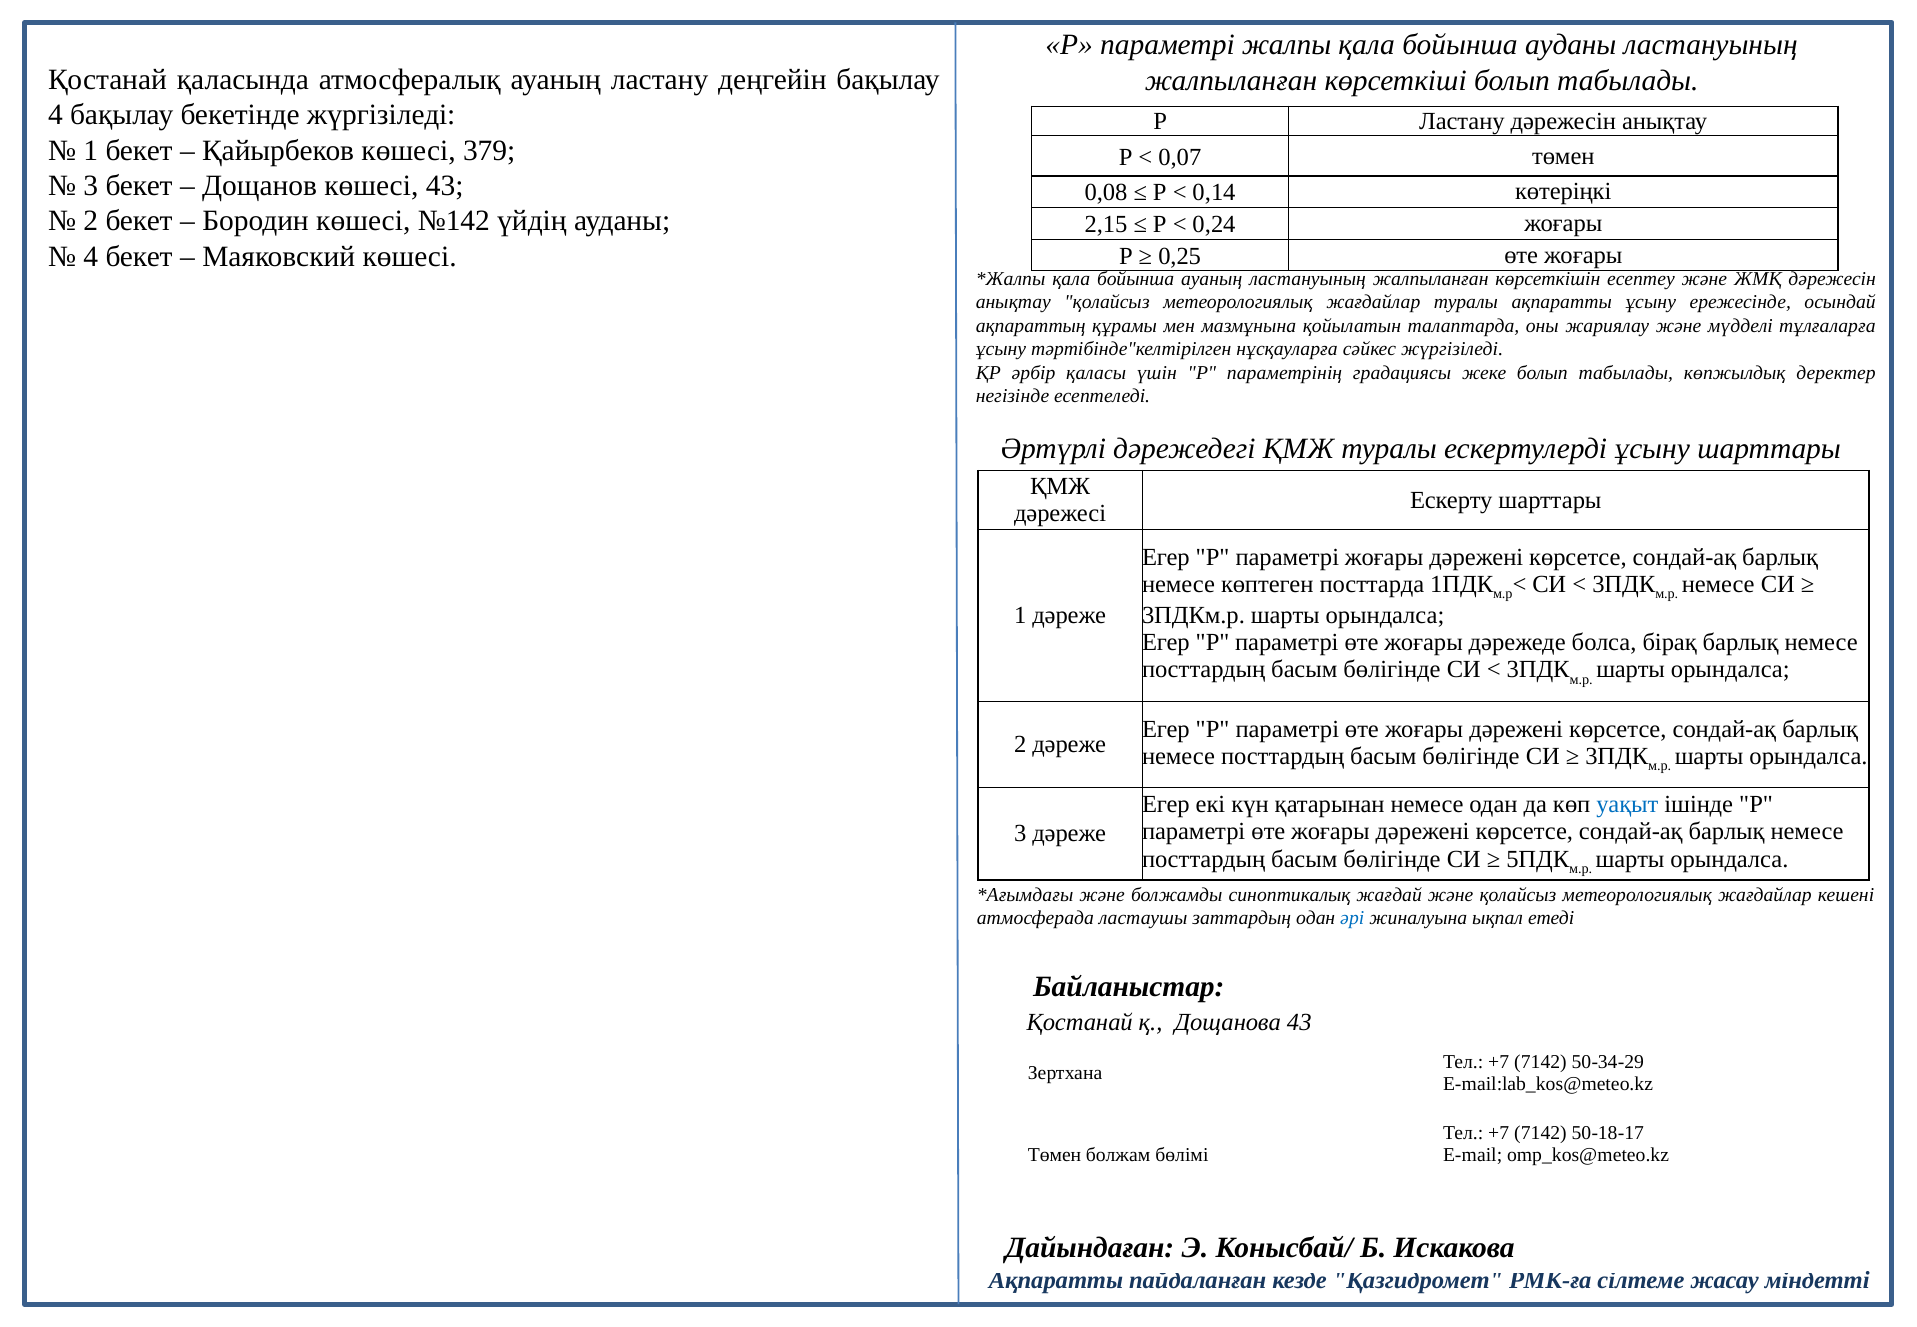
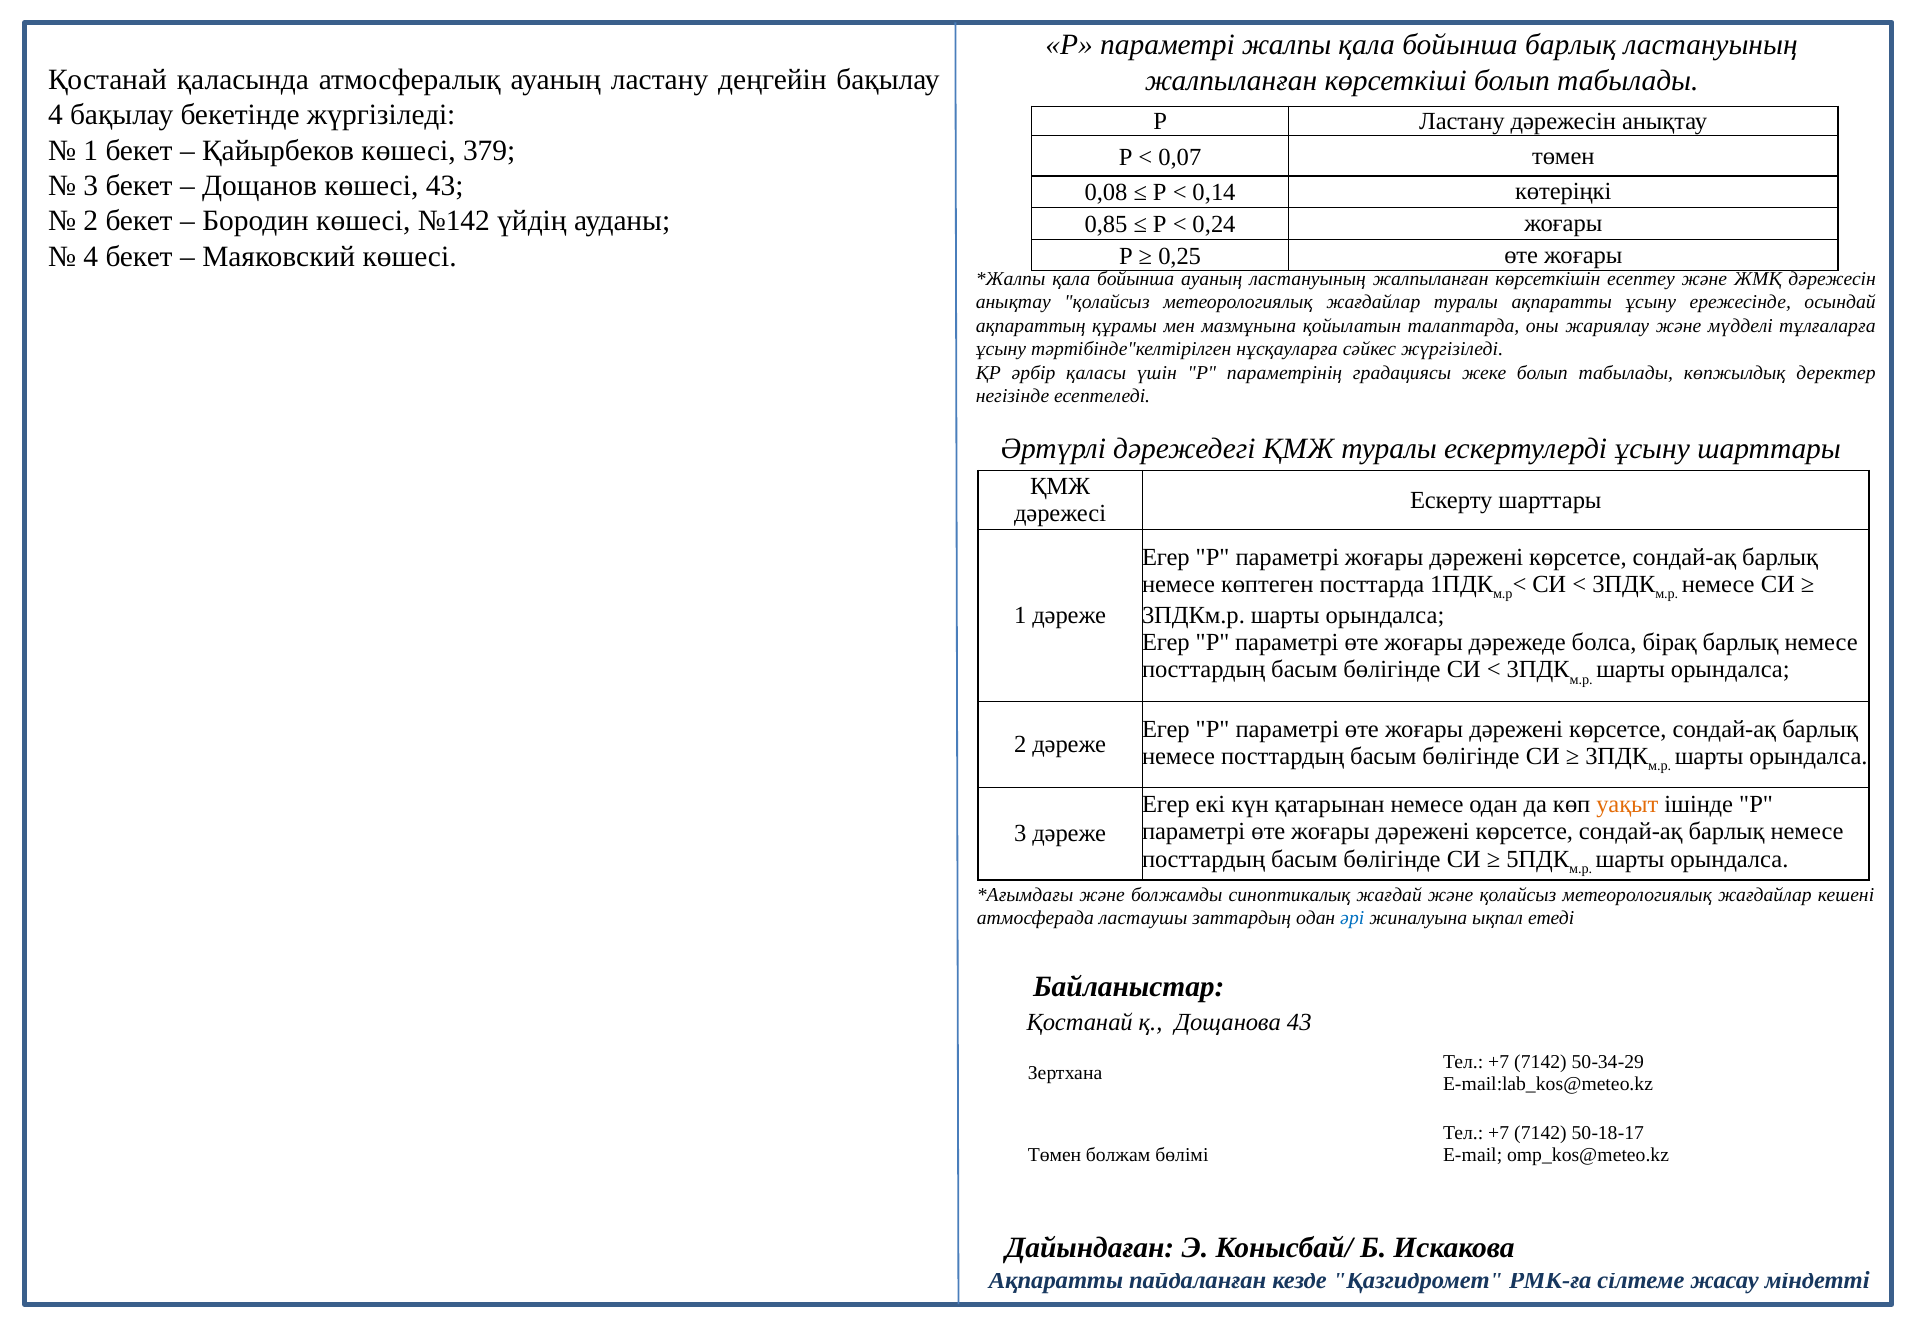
бойынша ауданы: ауданы -> барлық (1571, 45)
2,15: 2,15 -> 0,85 (1106, 225)
уақыт colour: blue -> orange (1627, 805)
